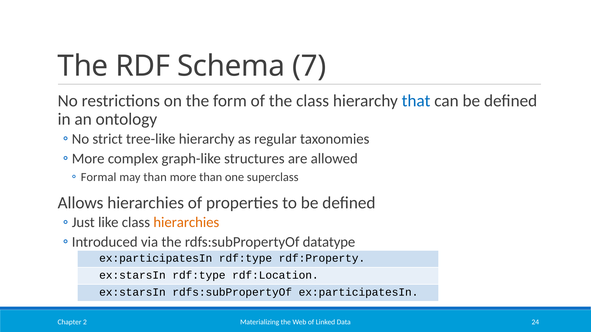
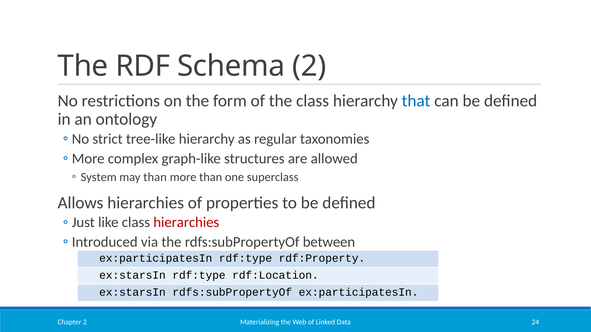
Schema 7: 7 -> 2 (309, 66)
Formal: Formal -> System (99, 177)
hierarchies colour: orange -> red (186, 223)
datatype: datatype -> between (329, 242)
